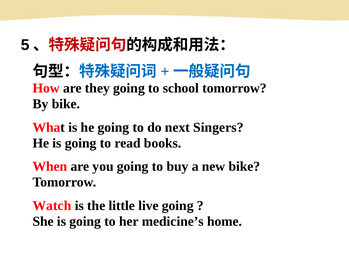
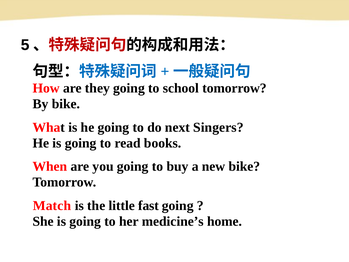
Watch: Watch -> Match (52, 205)
live: live -> fast (148, 205)
